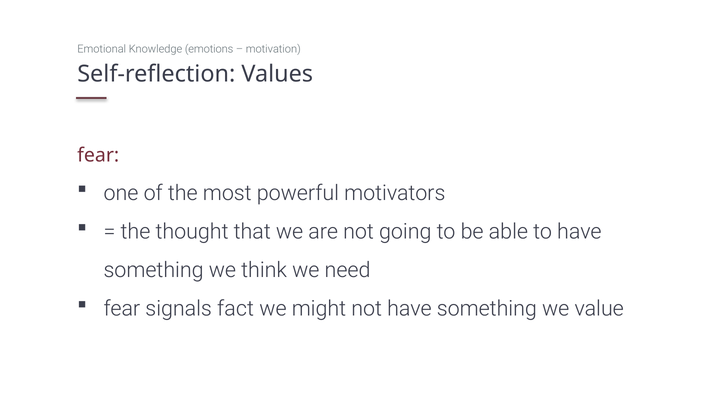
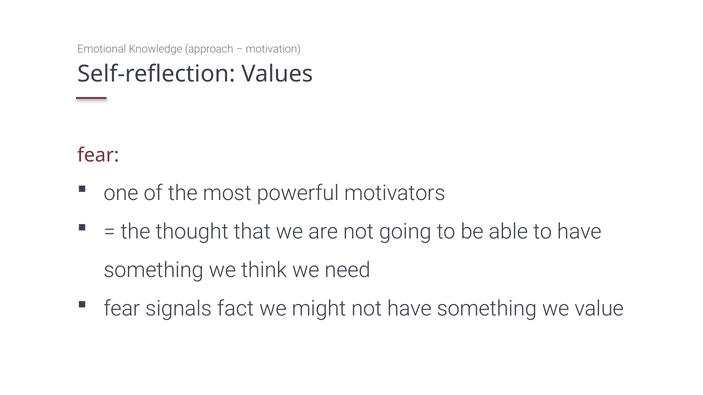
emotions: emotions -> approach (209, 49)
